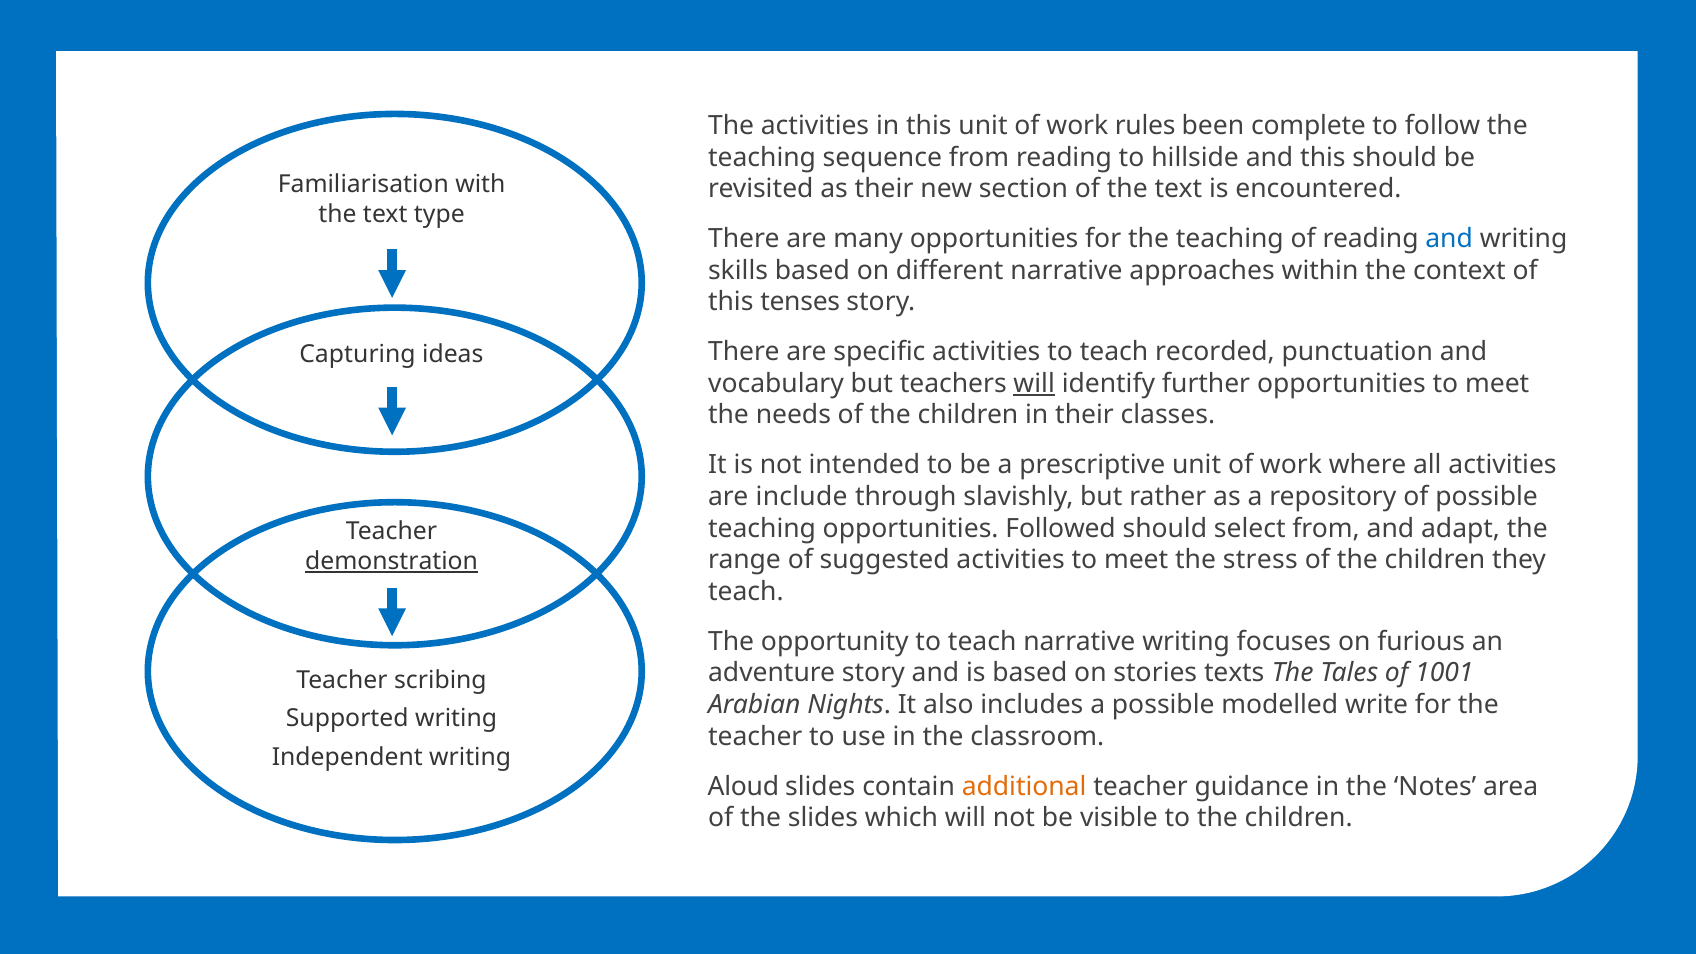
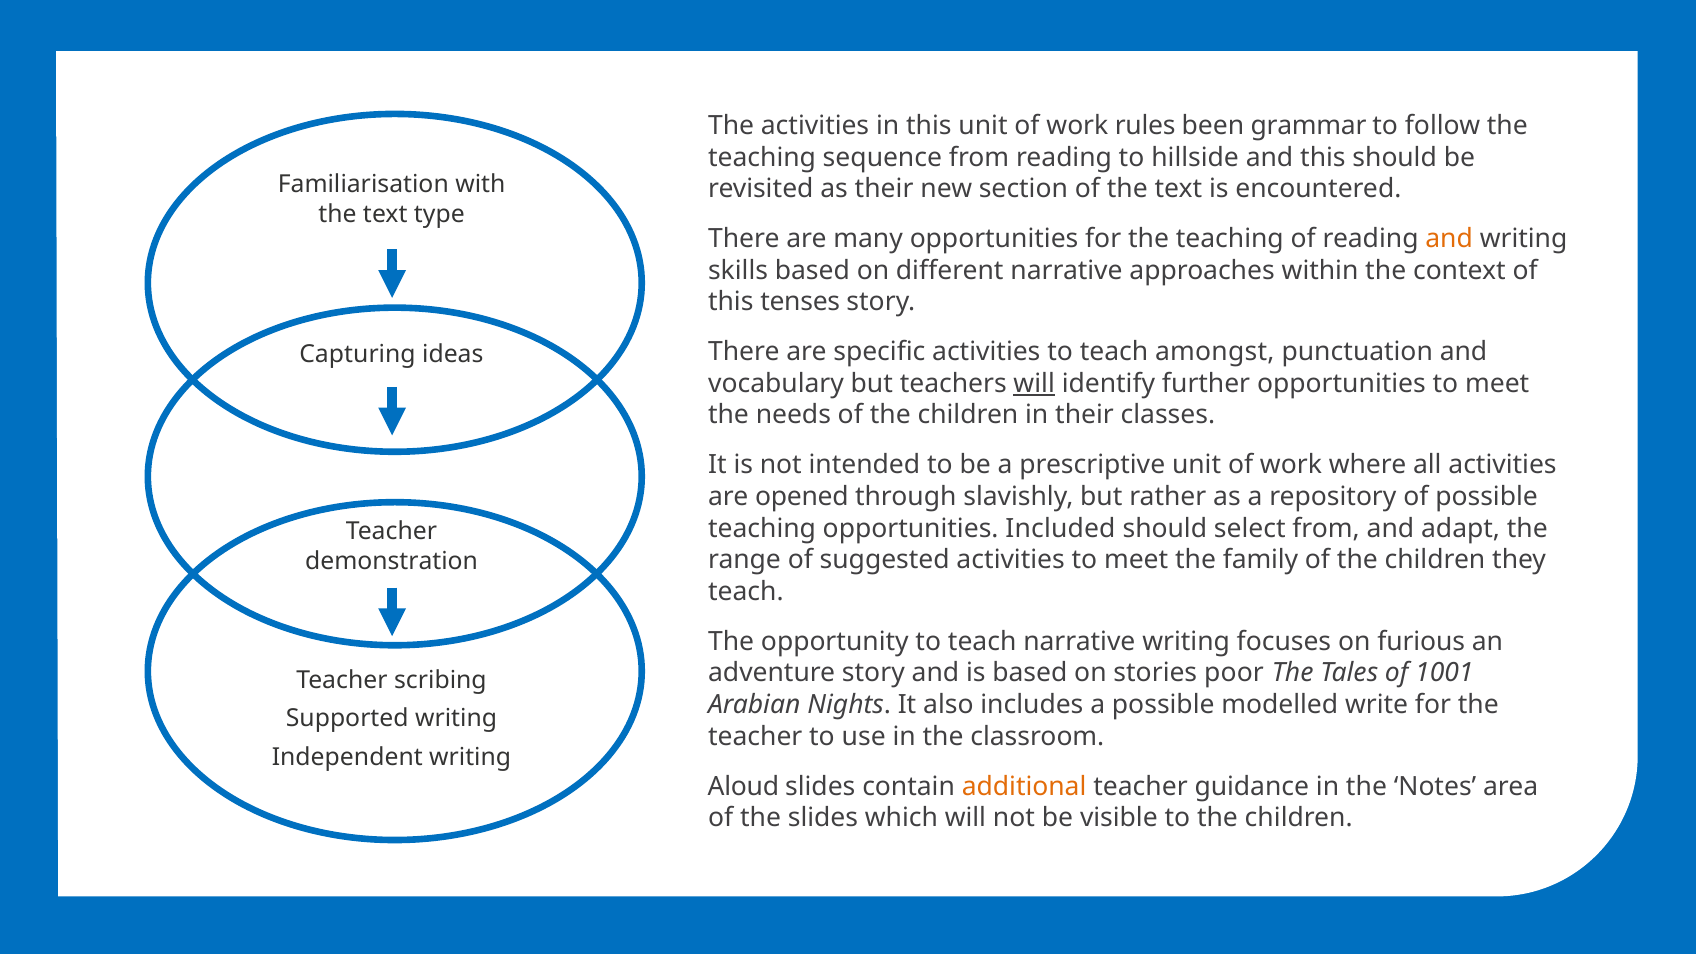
complete: complete -> grammar (1309, 125)
and colour: blue -> orange (1449, 239)
recorded: recorded -> amongst (1215, 352)
include: include -> opened (802, 496)
Followed: Followed -> Included (1060, 528)
stress: stress -> family (1260, 560)
demonstration underline: present -> none (392, 562)
texts: texts -> poor (1234, 673)
